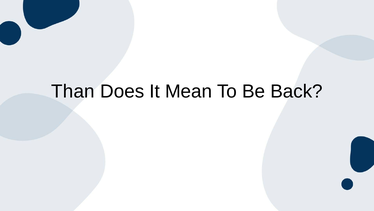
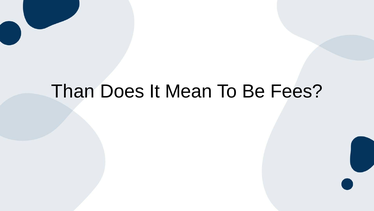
Back: Back -> Fees (297, 91)
